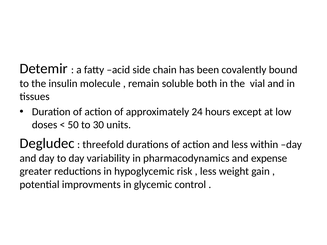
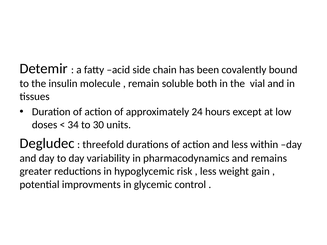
50: 50 -> 34 (73, 125)
expense: expense -> remains (269, 158)
